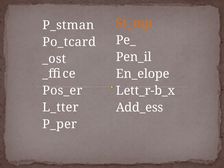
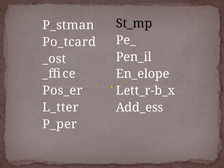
St_mp colour: orange -> black (134, 23)
